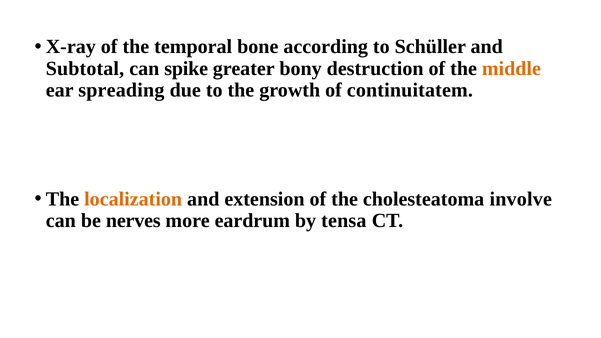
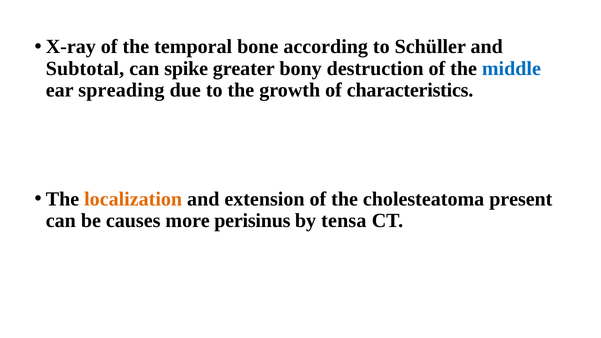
middle colour: orange -> blue (511, 68)
continuitatem: continuitatem -> characteristics (410, 90)
involve: involve -> present (521, 199)
nerves: nerves -> causes (133, 221)
eardrum: eardrum -> perisinus (252, 221)
